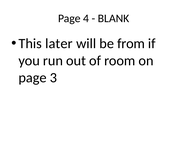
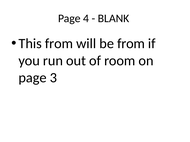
This later: later -> from (59, 44)
